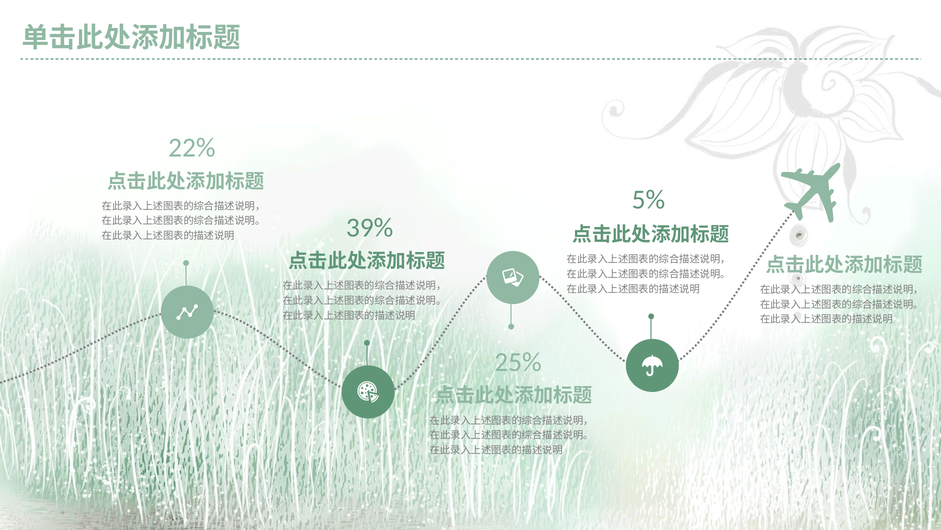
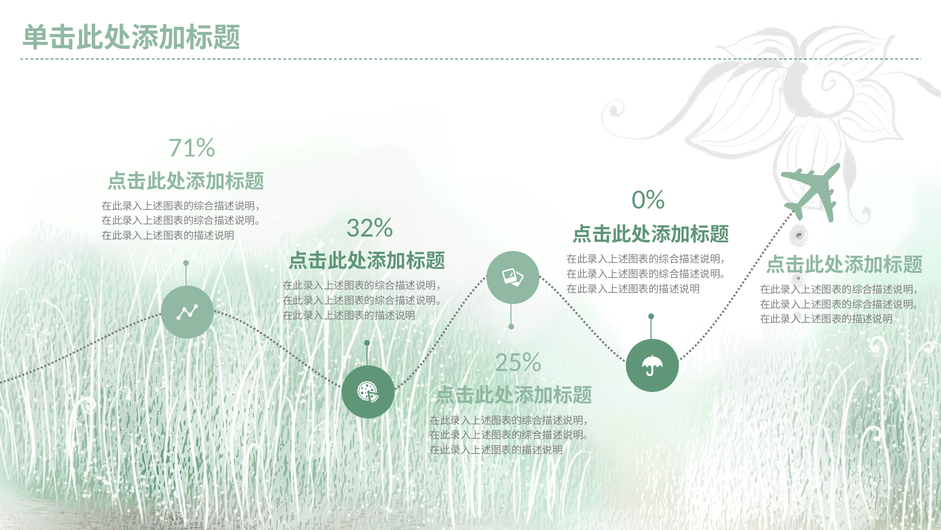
22%: 22% -> 71% (192, 148)
5%: 5% -> 0% (648, 199)
39%: 39% -> 32% (370, 227)
